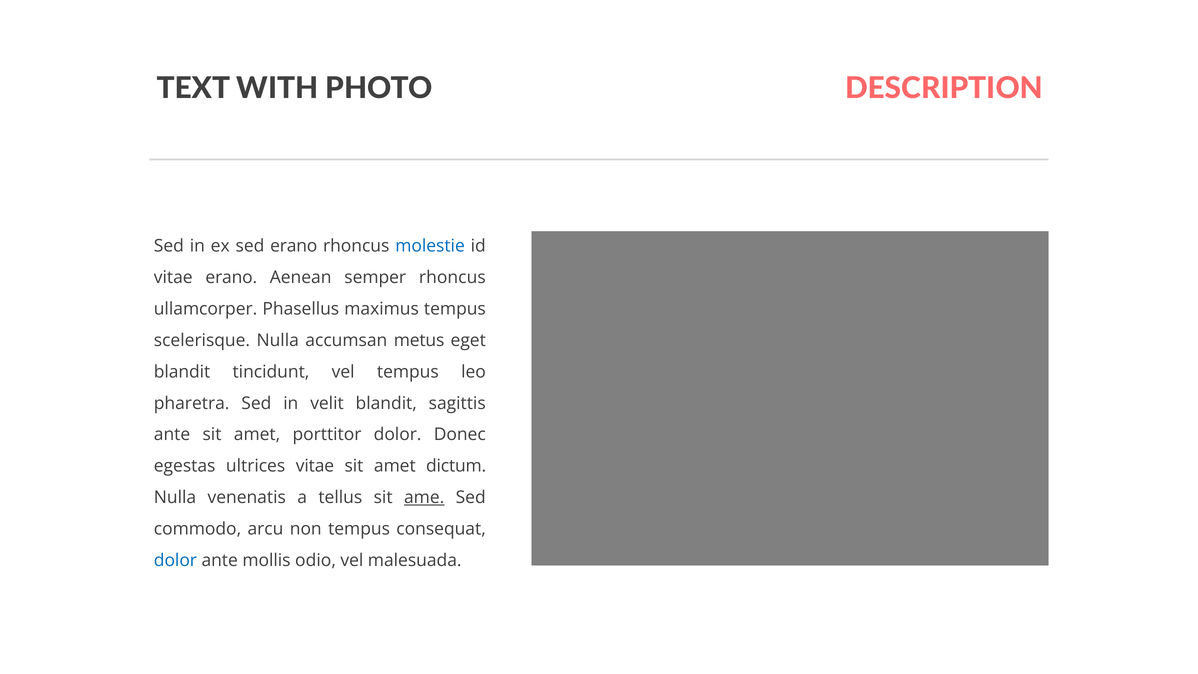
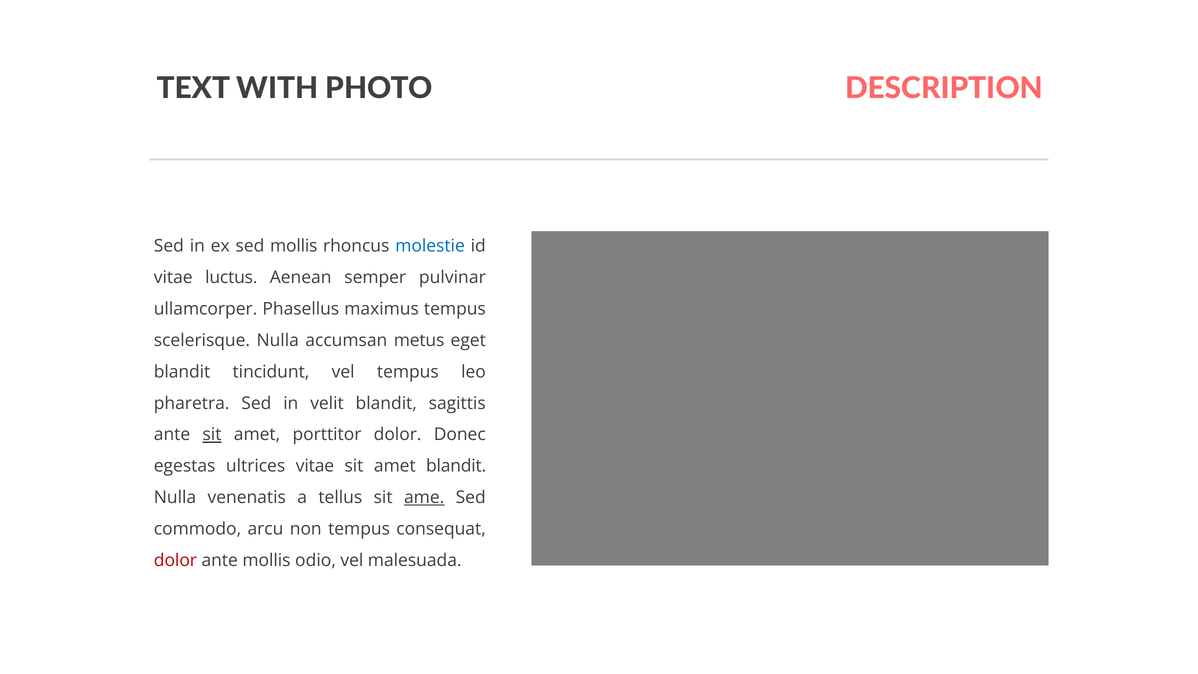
sed erano: erano -> mollis (294, 246)
vitae erano: erano -> luctus (231, 277)
semper rhoncus: rhoncus -> pulvinar (452, 277)
sit underline: none -> present (212, 435)
amet dictum: dictum -> blandit (456, 466)
dolor colour: blue -> red (175, 561)
